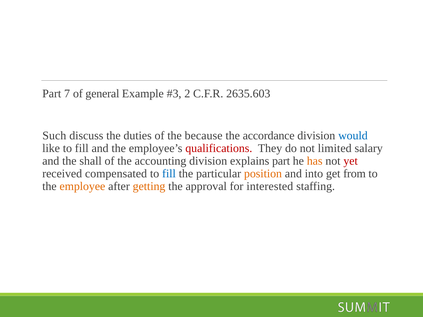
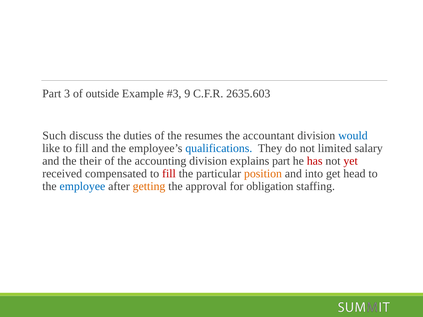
7: 7 -> 3 (67, 94)
general: general -> outside (102, 94)
2: 2 -> 9 (187, 94)
because: because -> resumes (204, 136)
accordance: accordance -> accountant (269, 136)
qualifications colour: red -> blue (219, 148)
shall: shall -> their (91, 161)
has colour: orange -> red (315, 161)
fill colour: blue -> red (169, 174)
from: from -> head (354, 174)
employee colour: orange -> blue (82, 186)
interested: interested -> obligation (270, 186)
